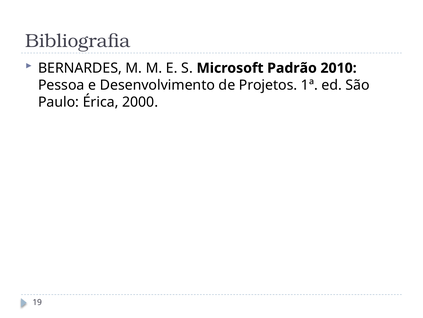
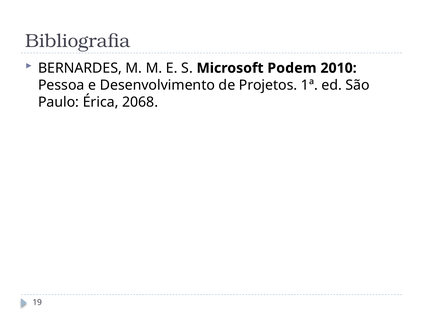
Padrão: Padrão -> Podem (292, 68)
2000: 2000 -> 2068 (140, 102)
